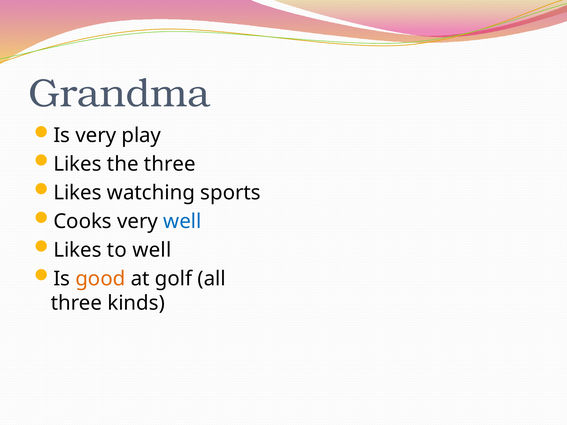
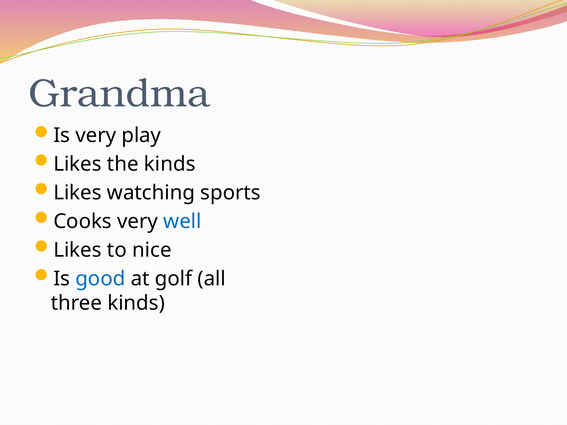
the three: three -> kinds (170, 164)
to well: well -> nice (152, 250)
good colour: orange -> blue (100, 279)
